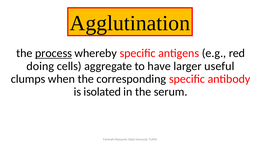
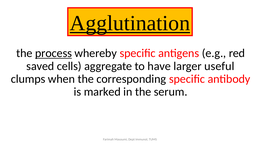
Agglutination underline: none -> present (130, 23)
doing: doing -> saved (40, 66)
isolated: isolated -> marked (102, 92)
